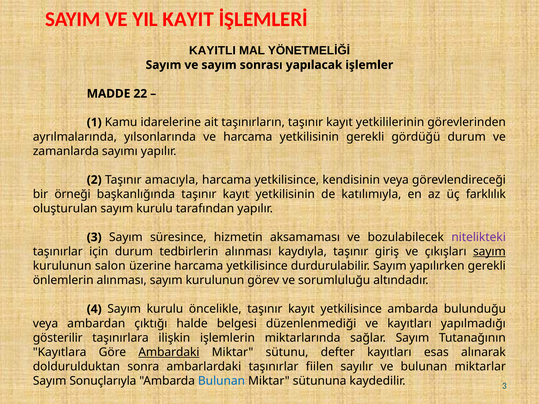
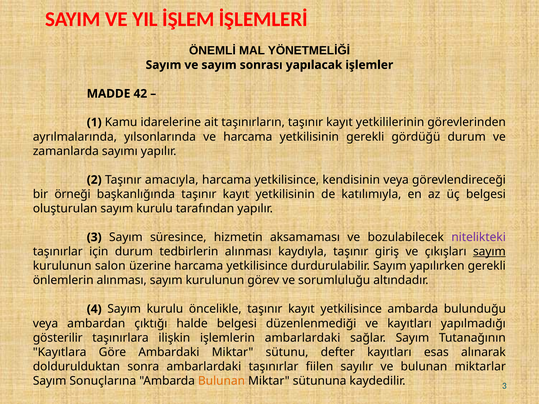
KAYIT: KAYIT -> İŞLEM (188, 19)
KAYITLI: KAYITLI -> ÖNEMLİ (212, 51)
22: 22 -> 42 (140, 94)
üç farklılık: farklılık -> belgesi (486, 194)
işlemlerin miktarlarında: miktarlarında -> ambarlardaki (303, 338)
Ambardaki underline: present -> none (169, 352)
Sonuçlarıyla: Sonuçlarıyla -> Sonuçlarına (103, 381)
Bulunan colour: blue -> orange (221, 381)
